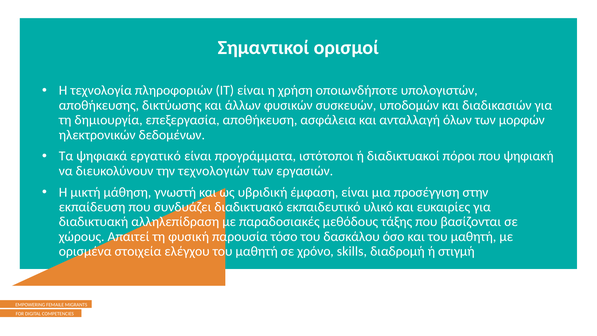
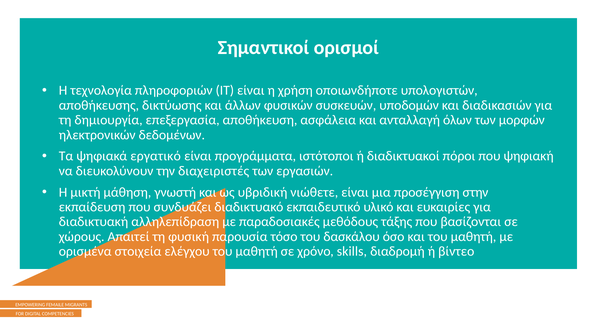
τεχνολογιών: τεχνολογιών -> διαχειριστές (214, 171)
έμφαση: έμφαση -> νιώθετε (314, 192)
στιγμή: στιγμή -> βίντεο (456, 251)
